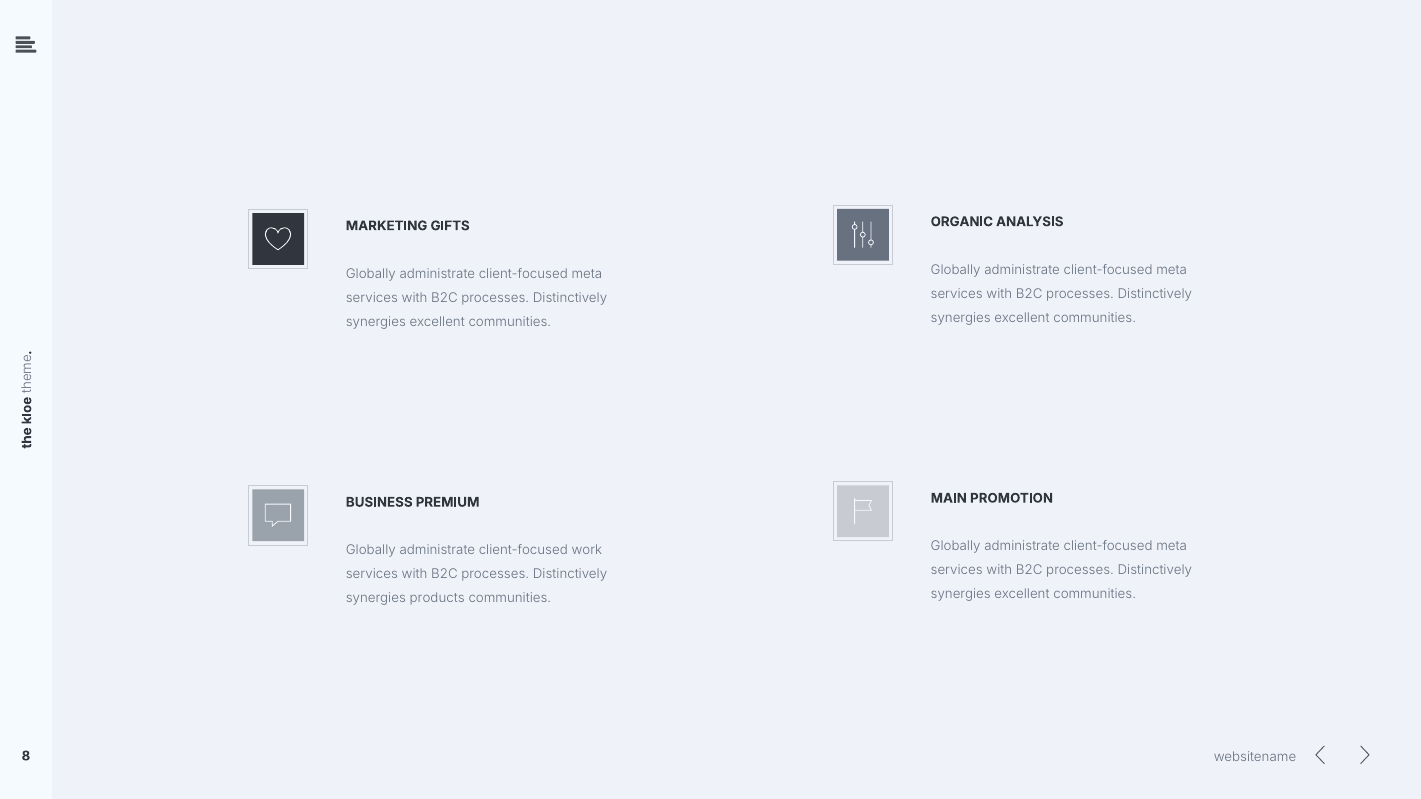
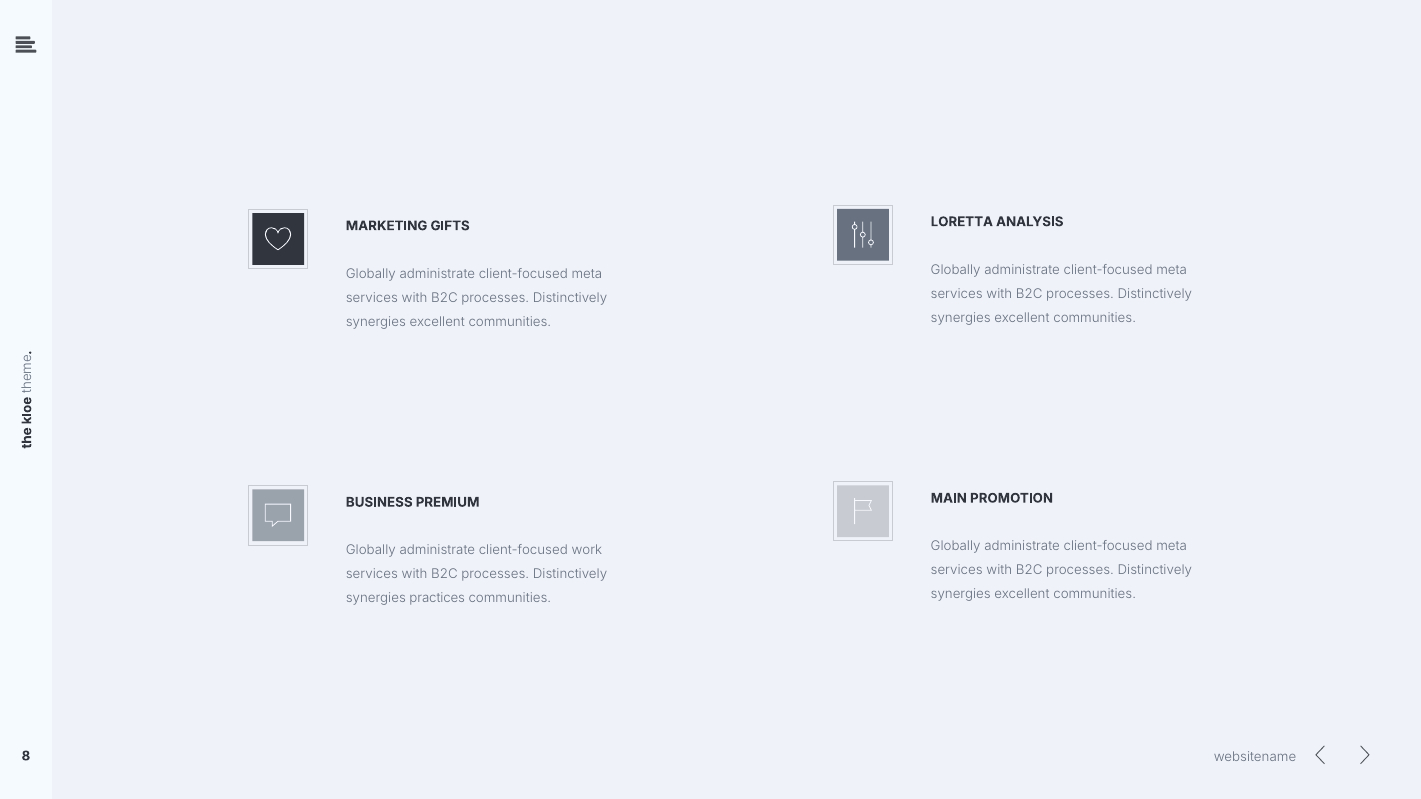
ORGANIC: ORGANIC -> LORETTA (962, 222)
products: products -> practices (437, 598)
